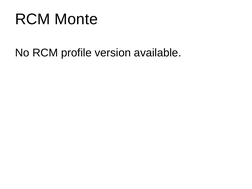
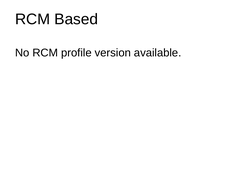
Monte: Monte -> Based (76, 19)
